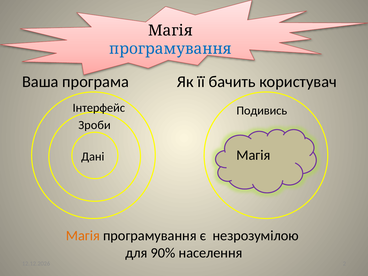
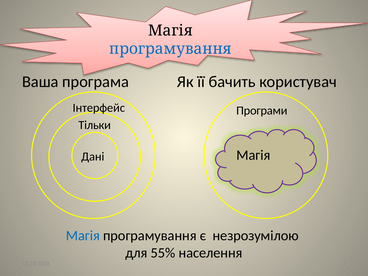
Подивись: Подивись -> Програми (262, 111)
Зроби: Зроби -> Тільки (95, 125)
Магія colour: orange -> blue (83, 236)
90%: 90% -> 55% (163, 253)
